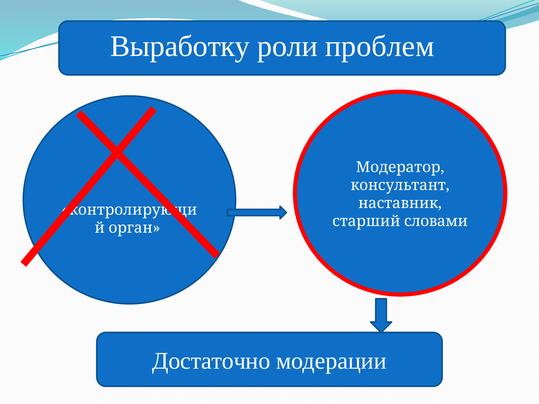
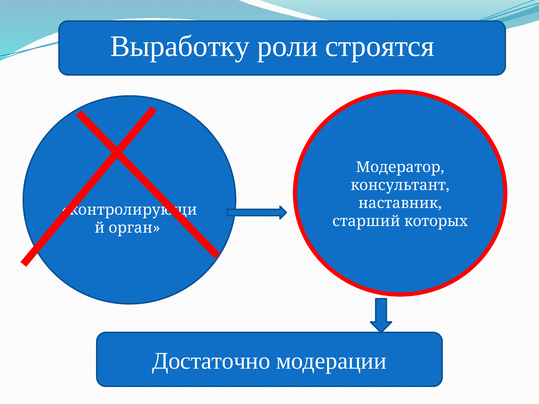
проблем: проблем -> строятся (380, 46)
словами: словами -> которых (436, 221)
